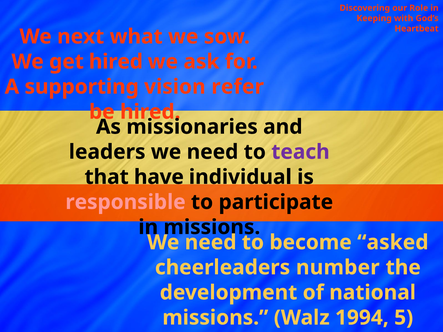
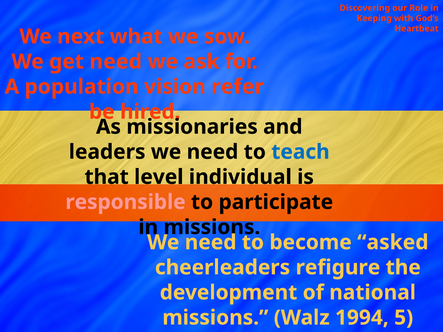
get hired: hired -> need (116, 62)
supporting: supporting -> population (82, 87)
teach colour: purple -> blue (301, 152)
have: have -> level (159, 177)
number: number -> refigure (338, 268)
